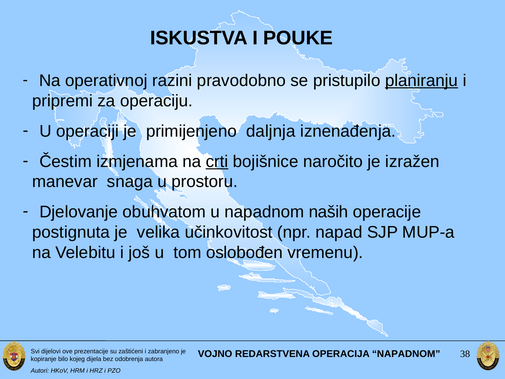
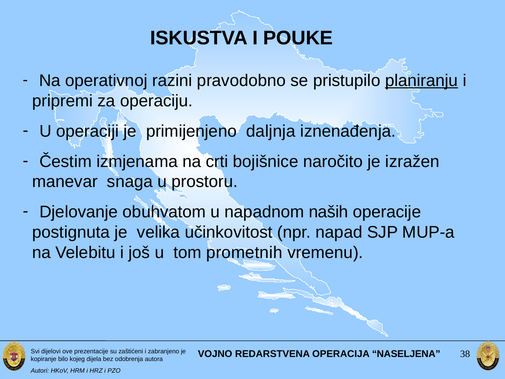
crti underline: present -> none (217, 161)
oslobođen: oslobođen -> prometnih (244, 252)
OPERACIJA NAPADNOM: NAPADNOM -> NASELJENA (406, 354)
